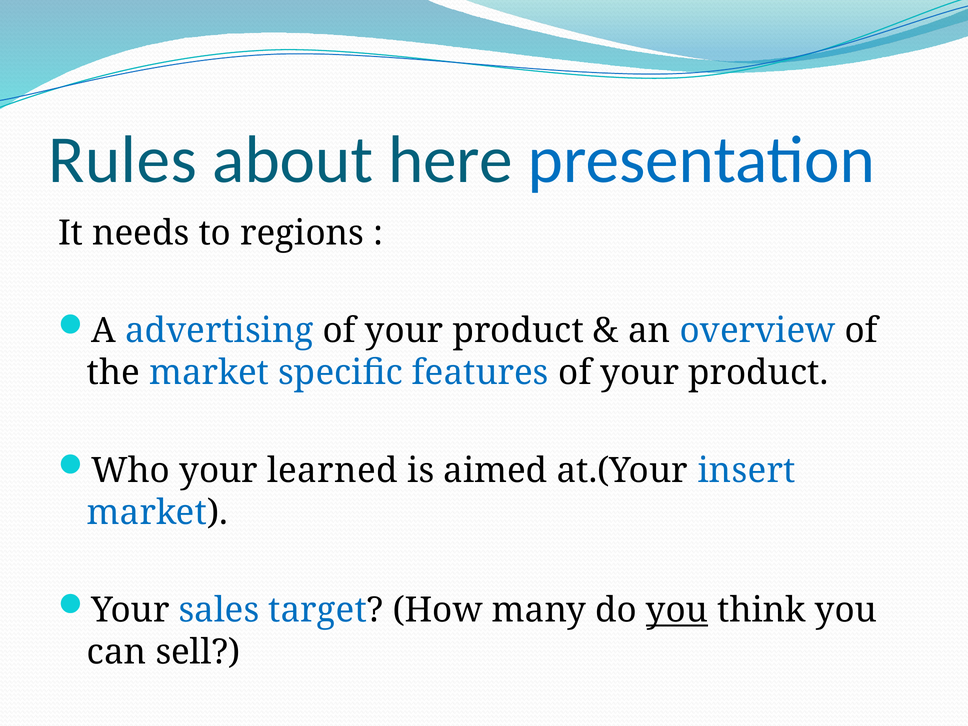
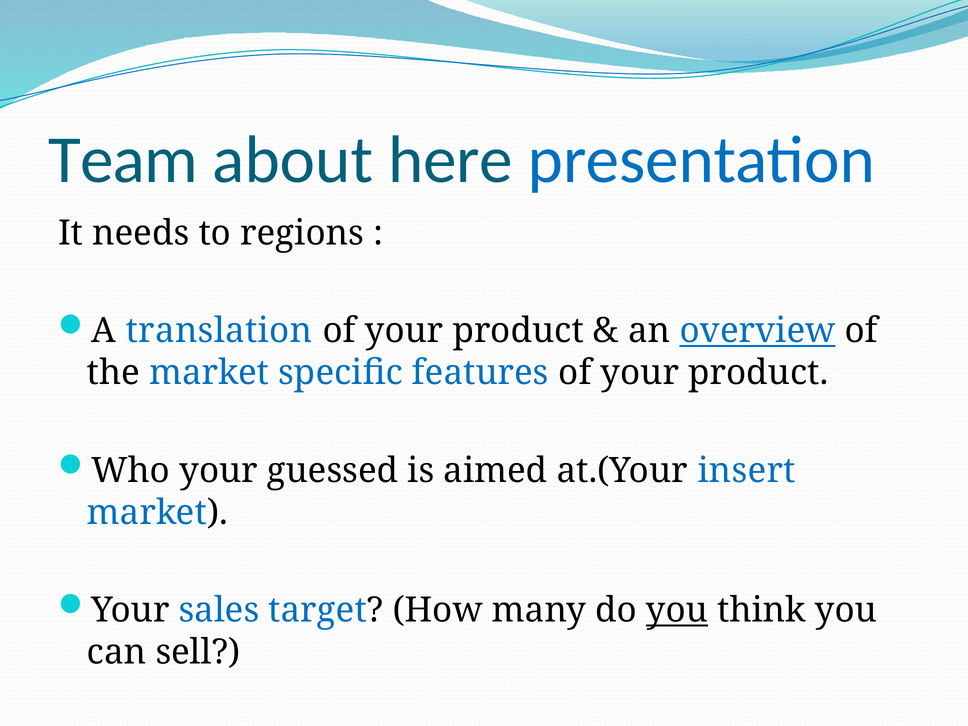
Rules: Rules -> Team (123, 160)
advertising: advertising -> translation (219, 331)
overview underline: none -> present (758, 331)
learned: learned -> guessed (333, 471)
